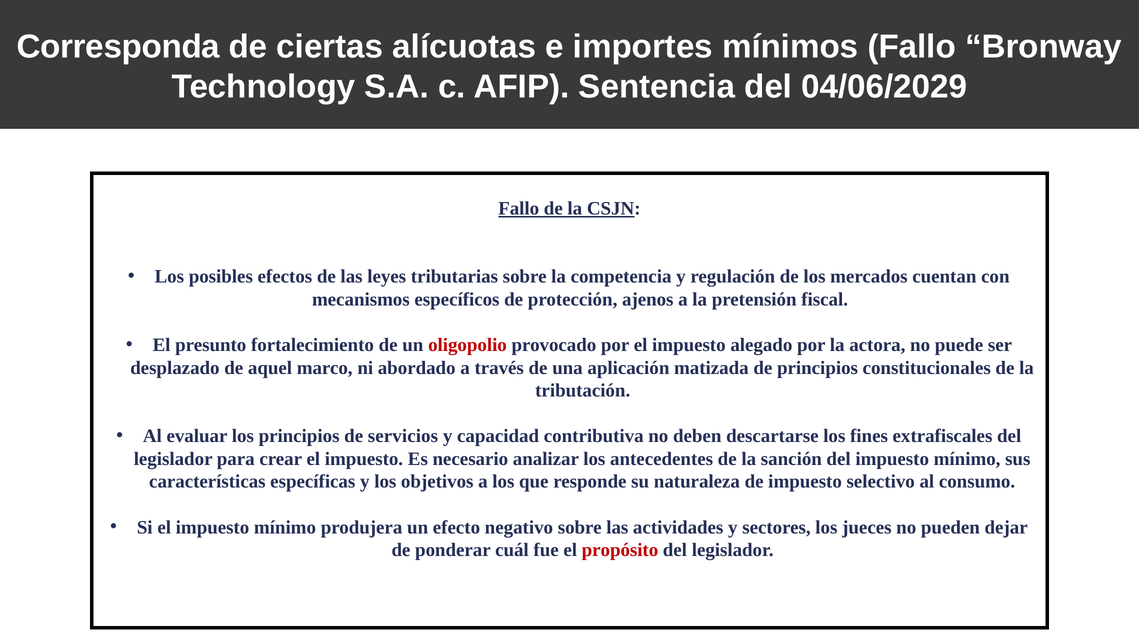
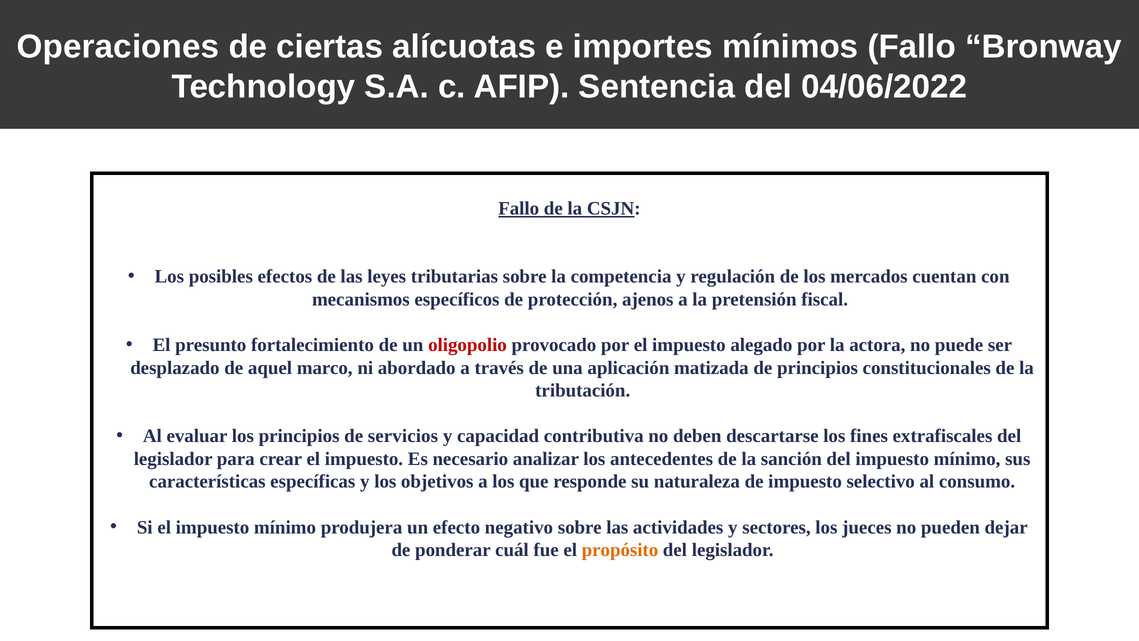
Corresponda: Corresponda -> Operaciones (118, 47)
04/06/2029: 04/06/2029 -> 04/06/2022 (884, 87)
propósito colour: red -> orange (620, 550)
